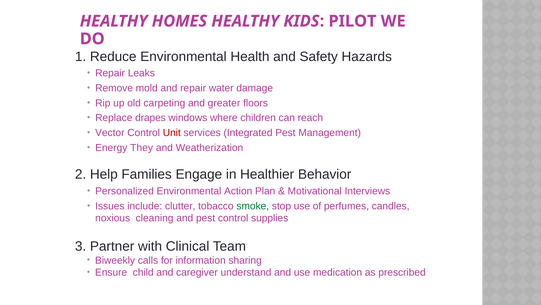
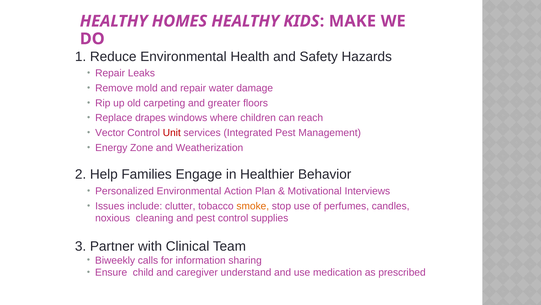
PILOT: PILOT -> MAKE (352, 21)
They: They -> Zone (142, 147)
smoke colour: green -> orange (253, 206)
